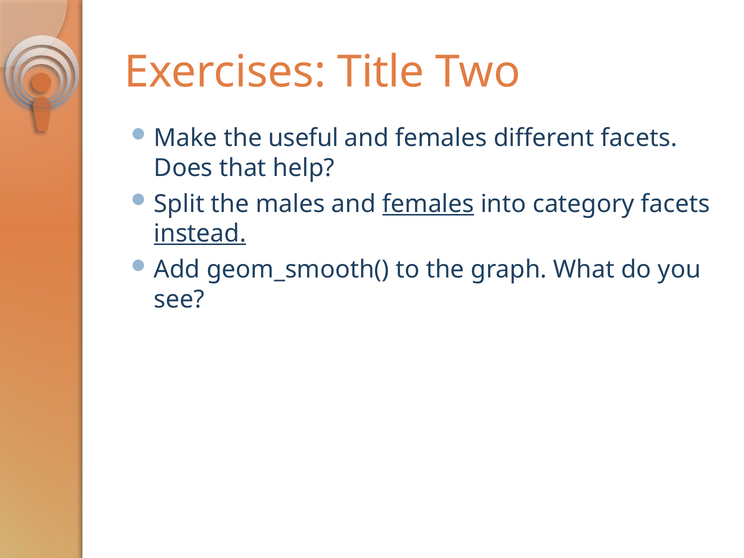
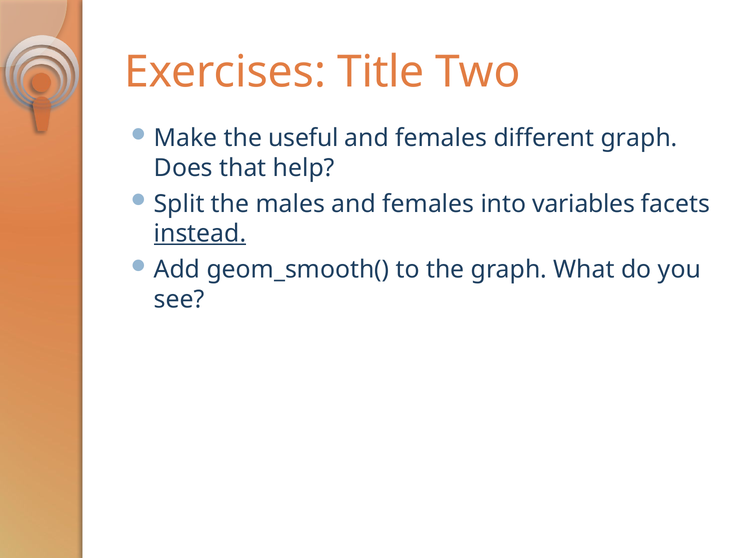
different facets: facets -> graph (639, 138)
females underline: present -> none (428, 204)
category: category -> variables (584, 204)
